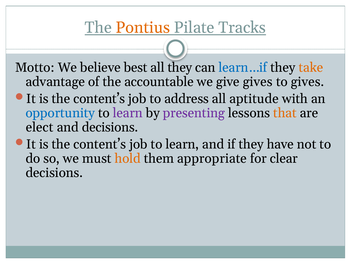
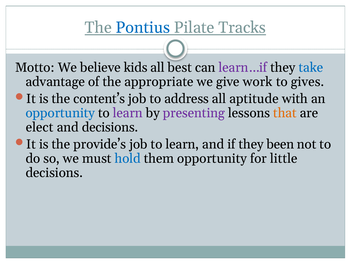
Pontius colour: orange -> blue (143, 27)
best: best -> kids (136, 67)
all they: they -> best (180, 67)
learn…if colour: blue -> purple (243, 67)
take colour: orange -> blue (311, 67)
accountable: accountable -> appropriate (159, 82)
give gives: gives -> work (258, 82)
content’s: content’s -> provide’s (100, 144)
have: have -> been (280, 144)
hold colour: orange -> blue (128, 158)
them appropriate: appropriate -> opportunity (212, 158)
clear: clear -> little (284, 158)
